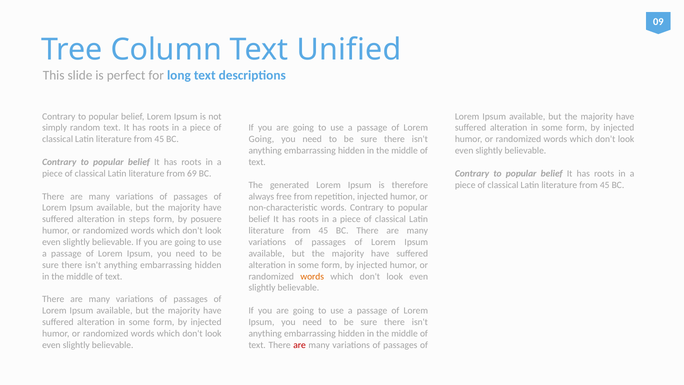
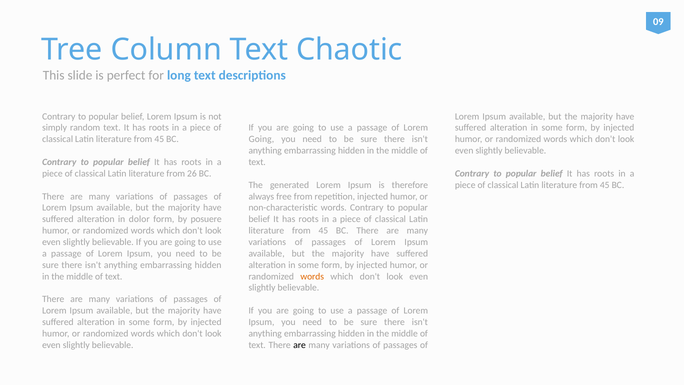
Unified: Unified -> Chaotic (349, 50)
69: 69 -> 26 (192, 173)
steps: steps -> dolor (139, 219)
are colour: red -> black (300, 345)
